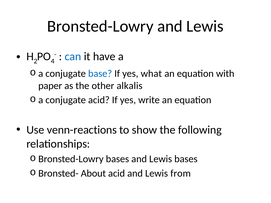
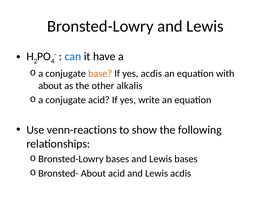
base colour: blue -> orange (100, 74)
yes what: what -> acdis (151, 74)
paper: paper -> about (50, 86)
Lewis from: from -> acdis (181, 174)
